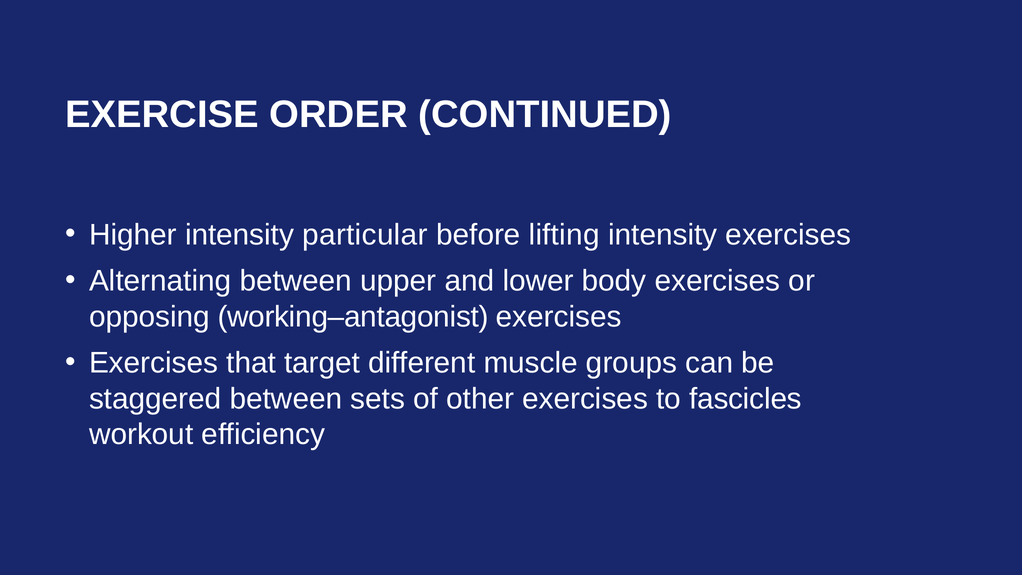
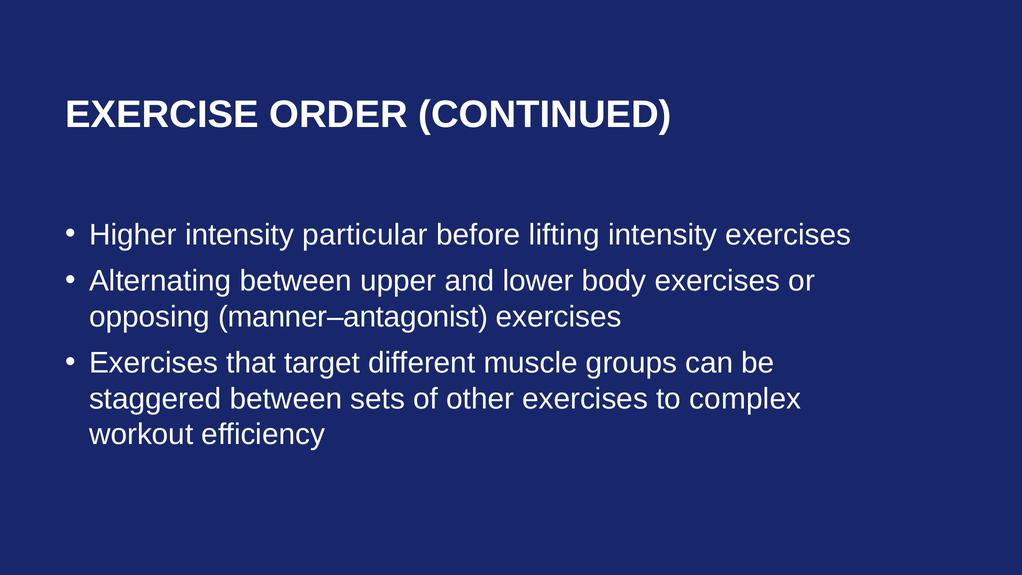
working–antagonist: working–antagonist -> manner–antagonist (353, 317)
fascicles: fascicles -> complex (745, 399)
